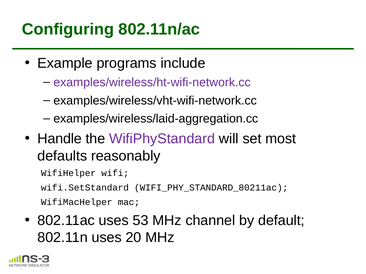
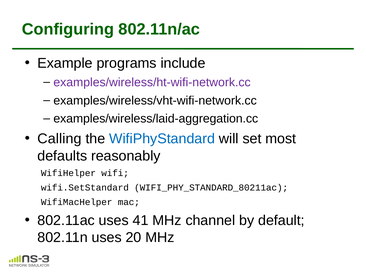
Handle: Handle -> Calling (59, 139)
WifiPhyStandard colour: purple -> blue (162, 139)
53: 53 -> 41 (141, 221)
